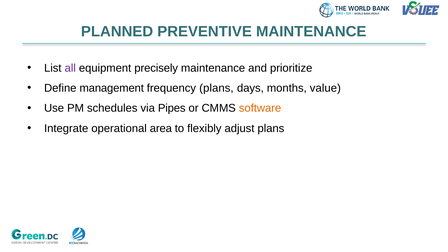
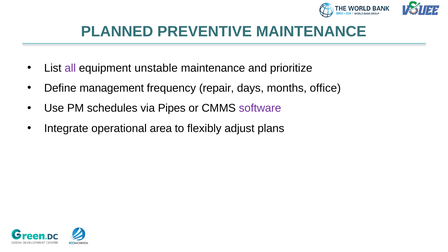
precisely: precisely -> unstable (156, 68)
frequency plans: plans -> repair (217, 88)
value: value -> office (325, 88)
software colour: orange -> purple (260, 108)
